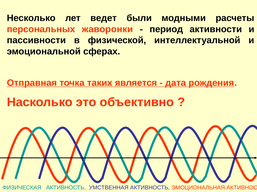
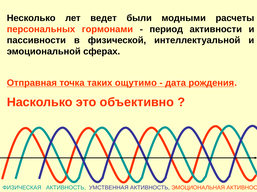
жаворонки: жаворонки -> гормонами (107, 29)
является: является -> ощутимо (136, 83)
